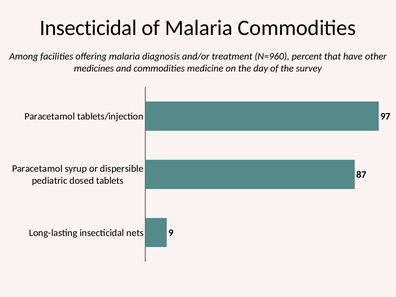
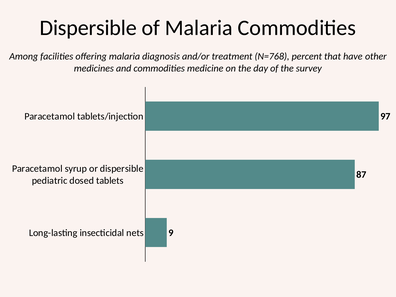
Insecticidal: Insecticidal -> Dispersible (88, 28)
N=960: N=960 -> N=768 (272, 56)
